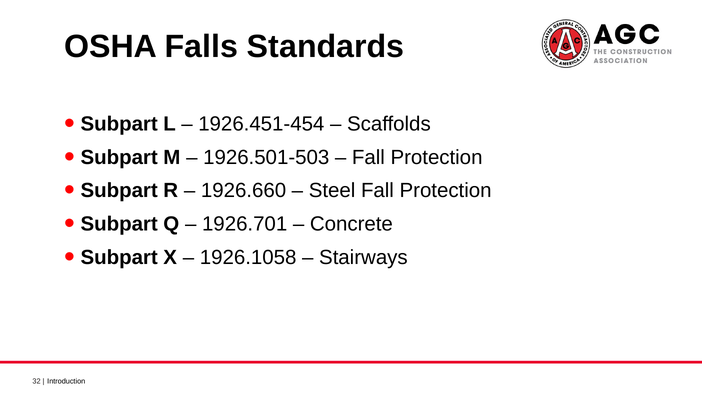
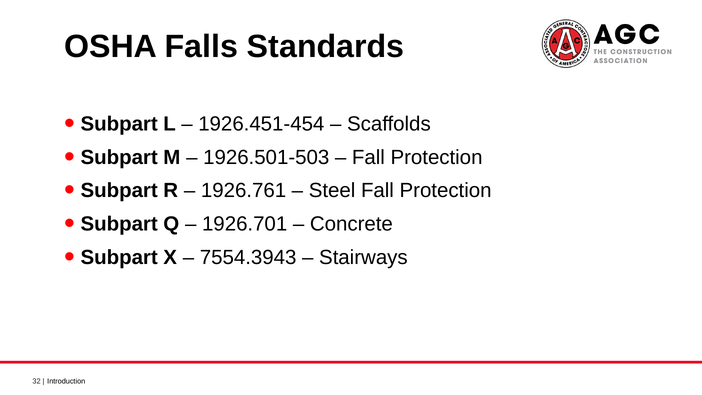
1926.660: 1926.660 -> 1926.761 (244, 191)
1926.1058: 1926.1058 -> 7554.3943 (248, 257)
